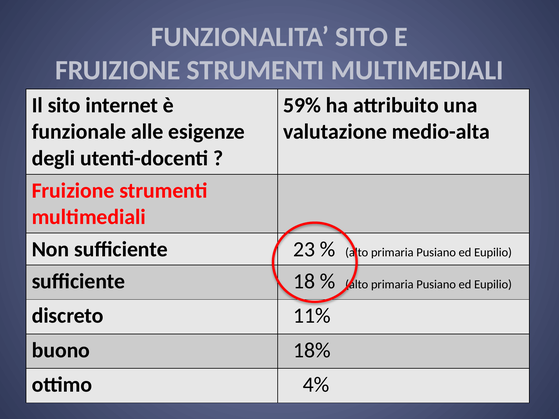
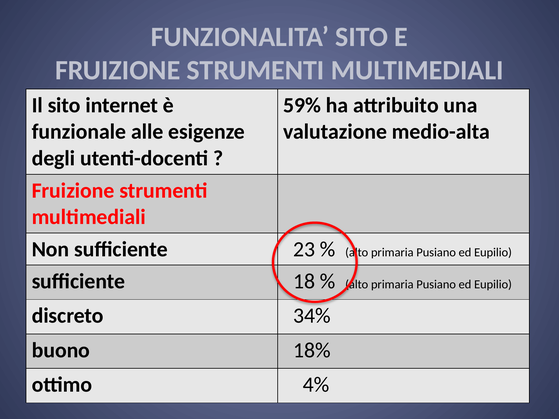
11%: 11% -> 34% (312, 316)
